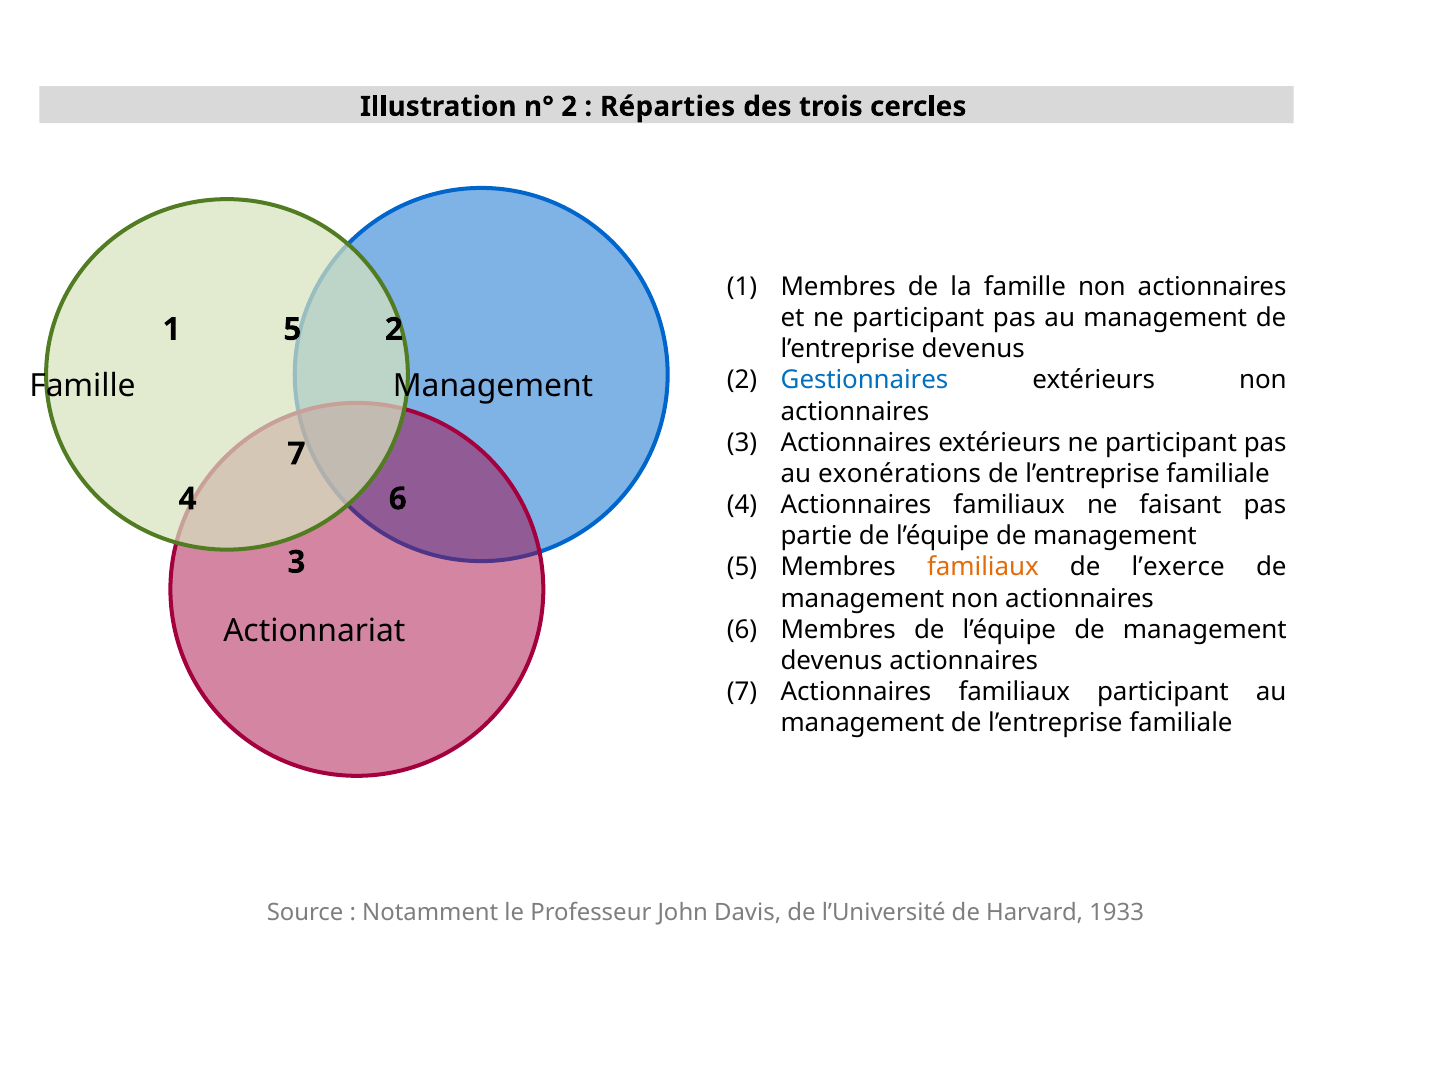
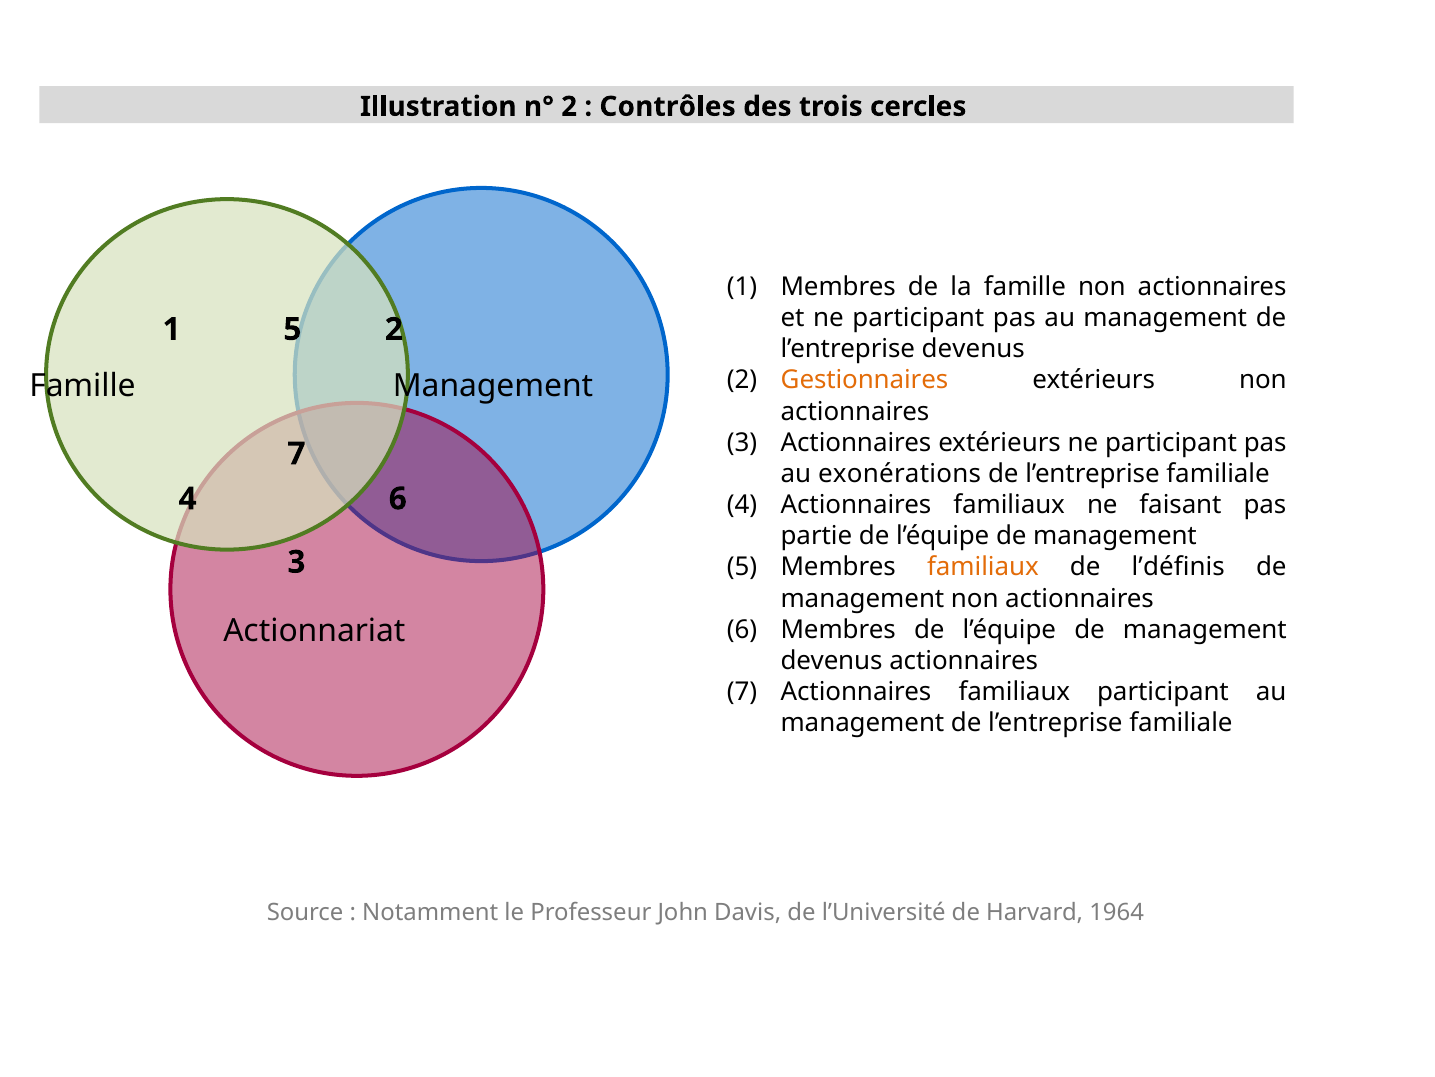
Réparties: Réparties -> Contrôles (668, 106)
Gestionnaires colour: blue -> orange (865, 380)
l’exerce: l’exerce -> l’définis (1178, 567)
1933: 1933 -> 1964 (1117, 911)
